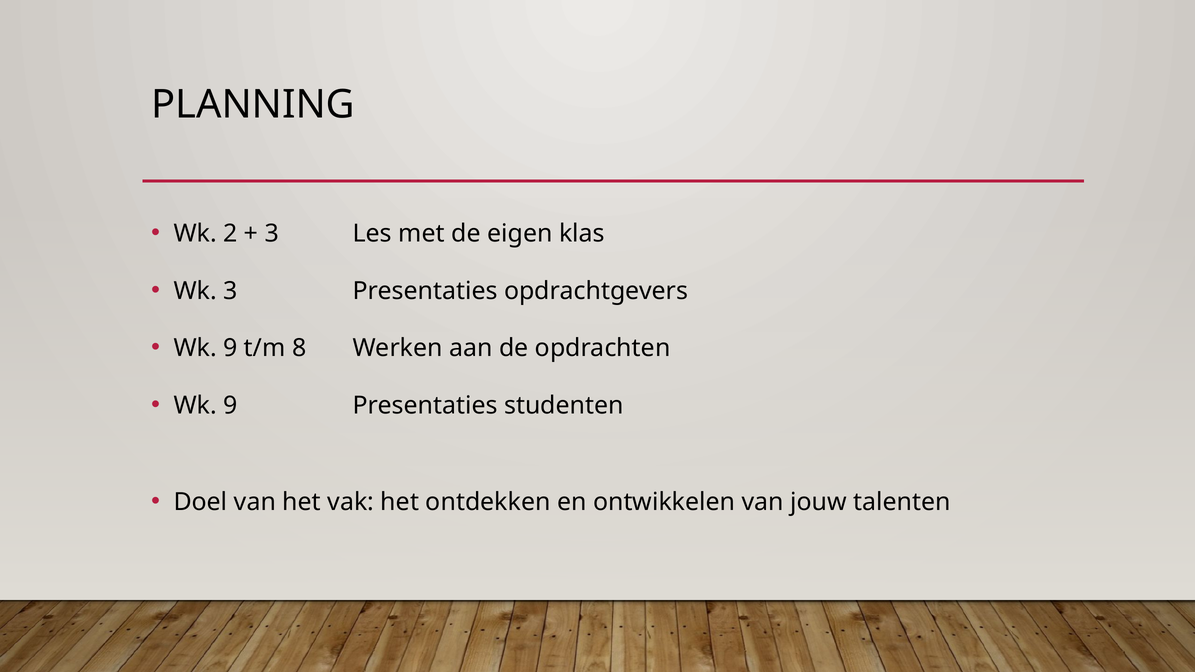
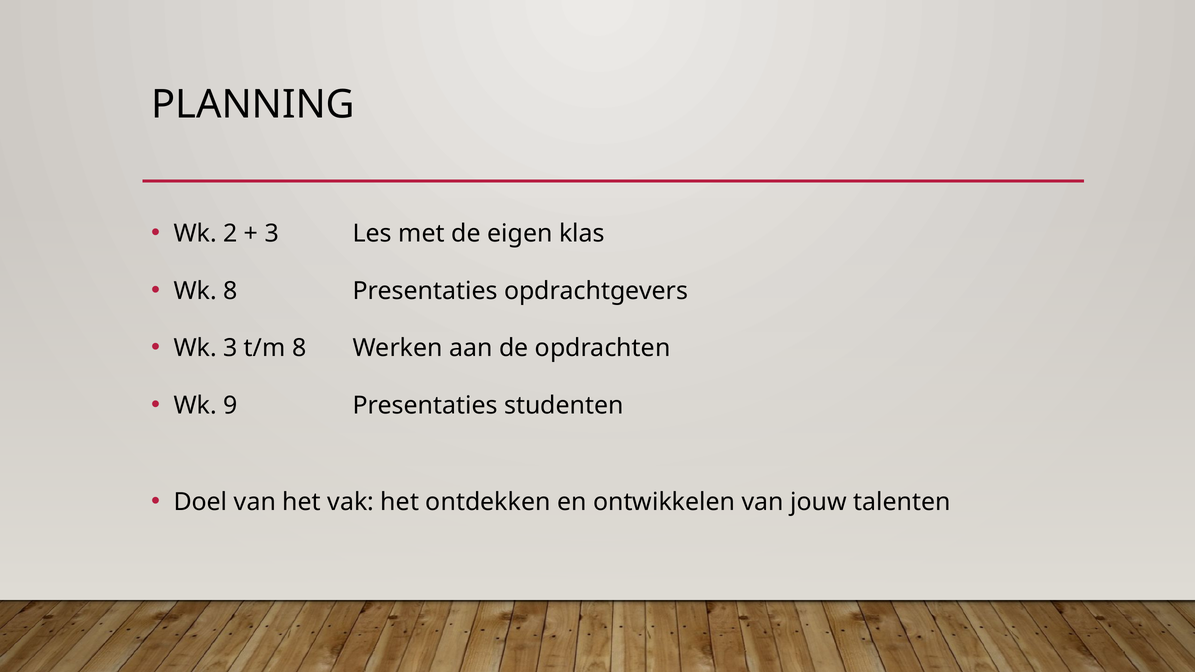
Wk 3: 3 -> 8 (230, 291)
9: 9 -> 3 (230, 348)
